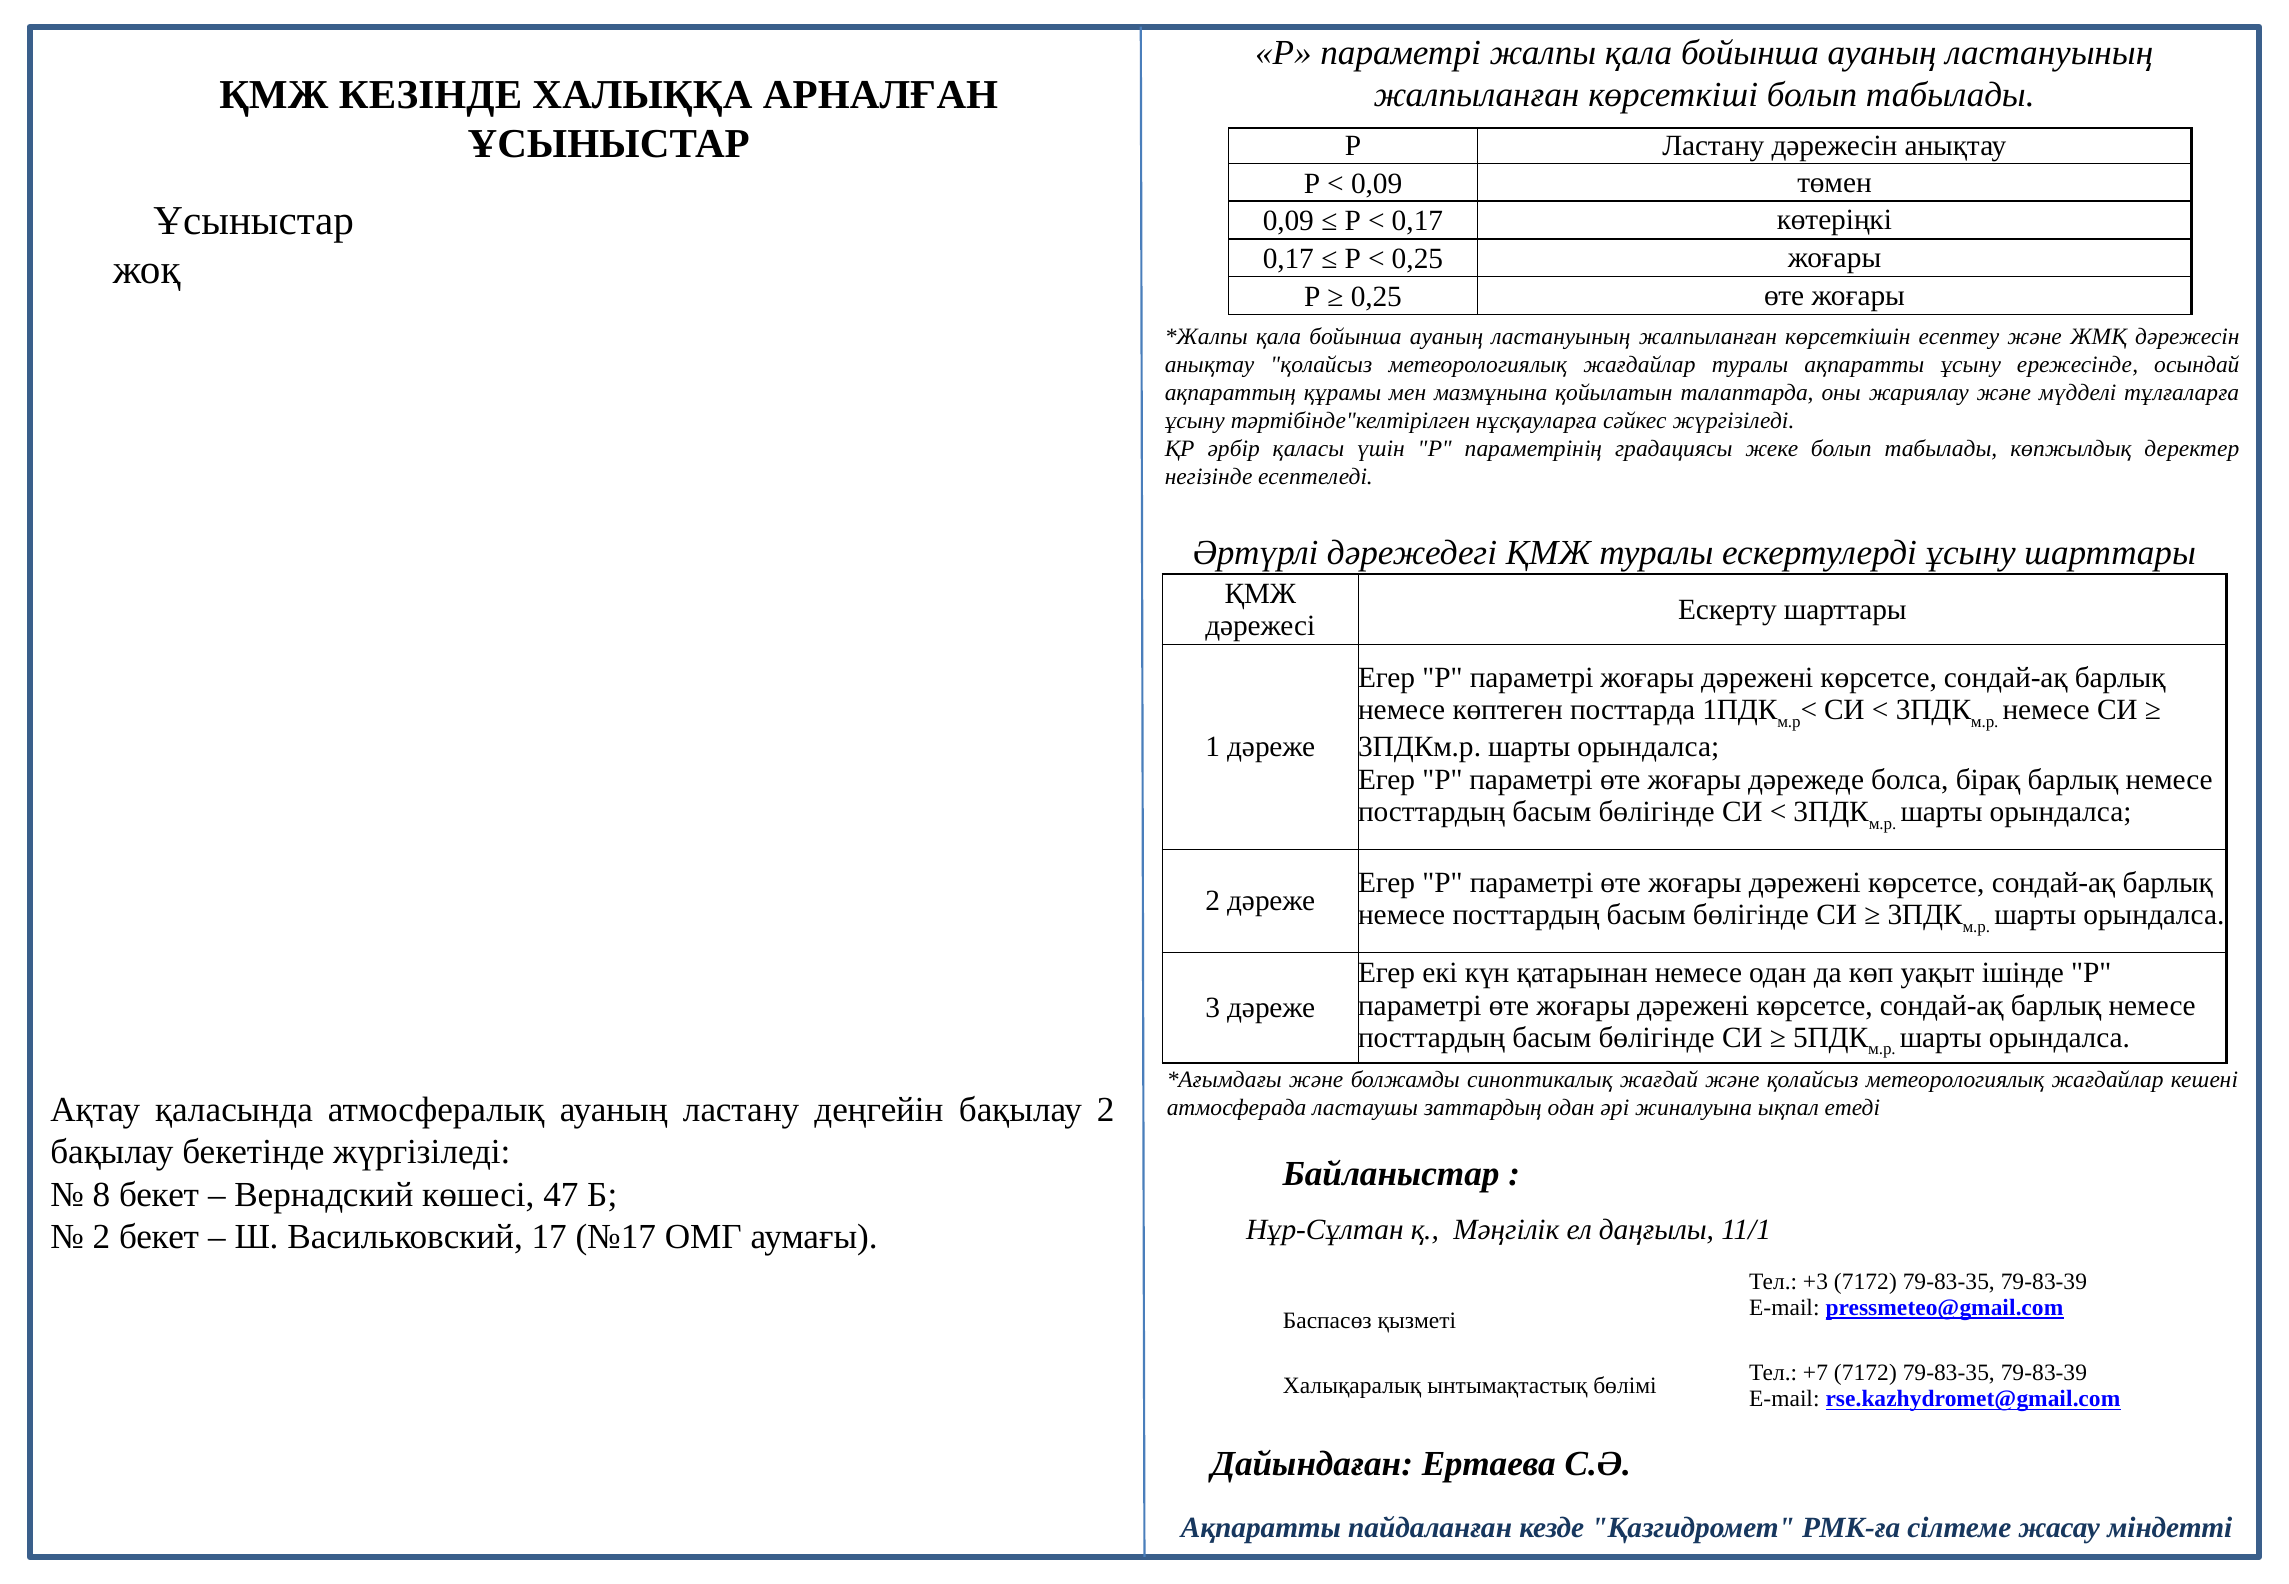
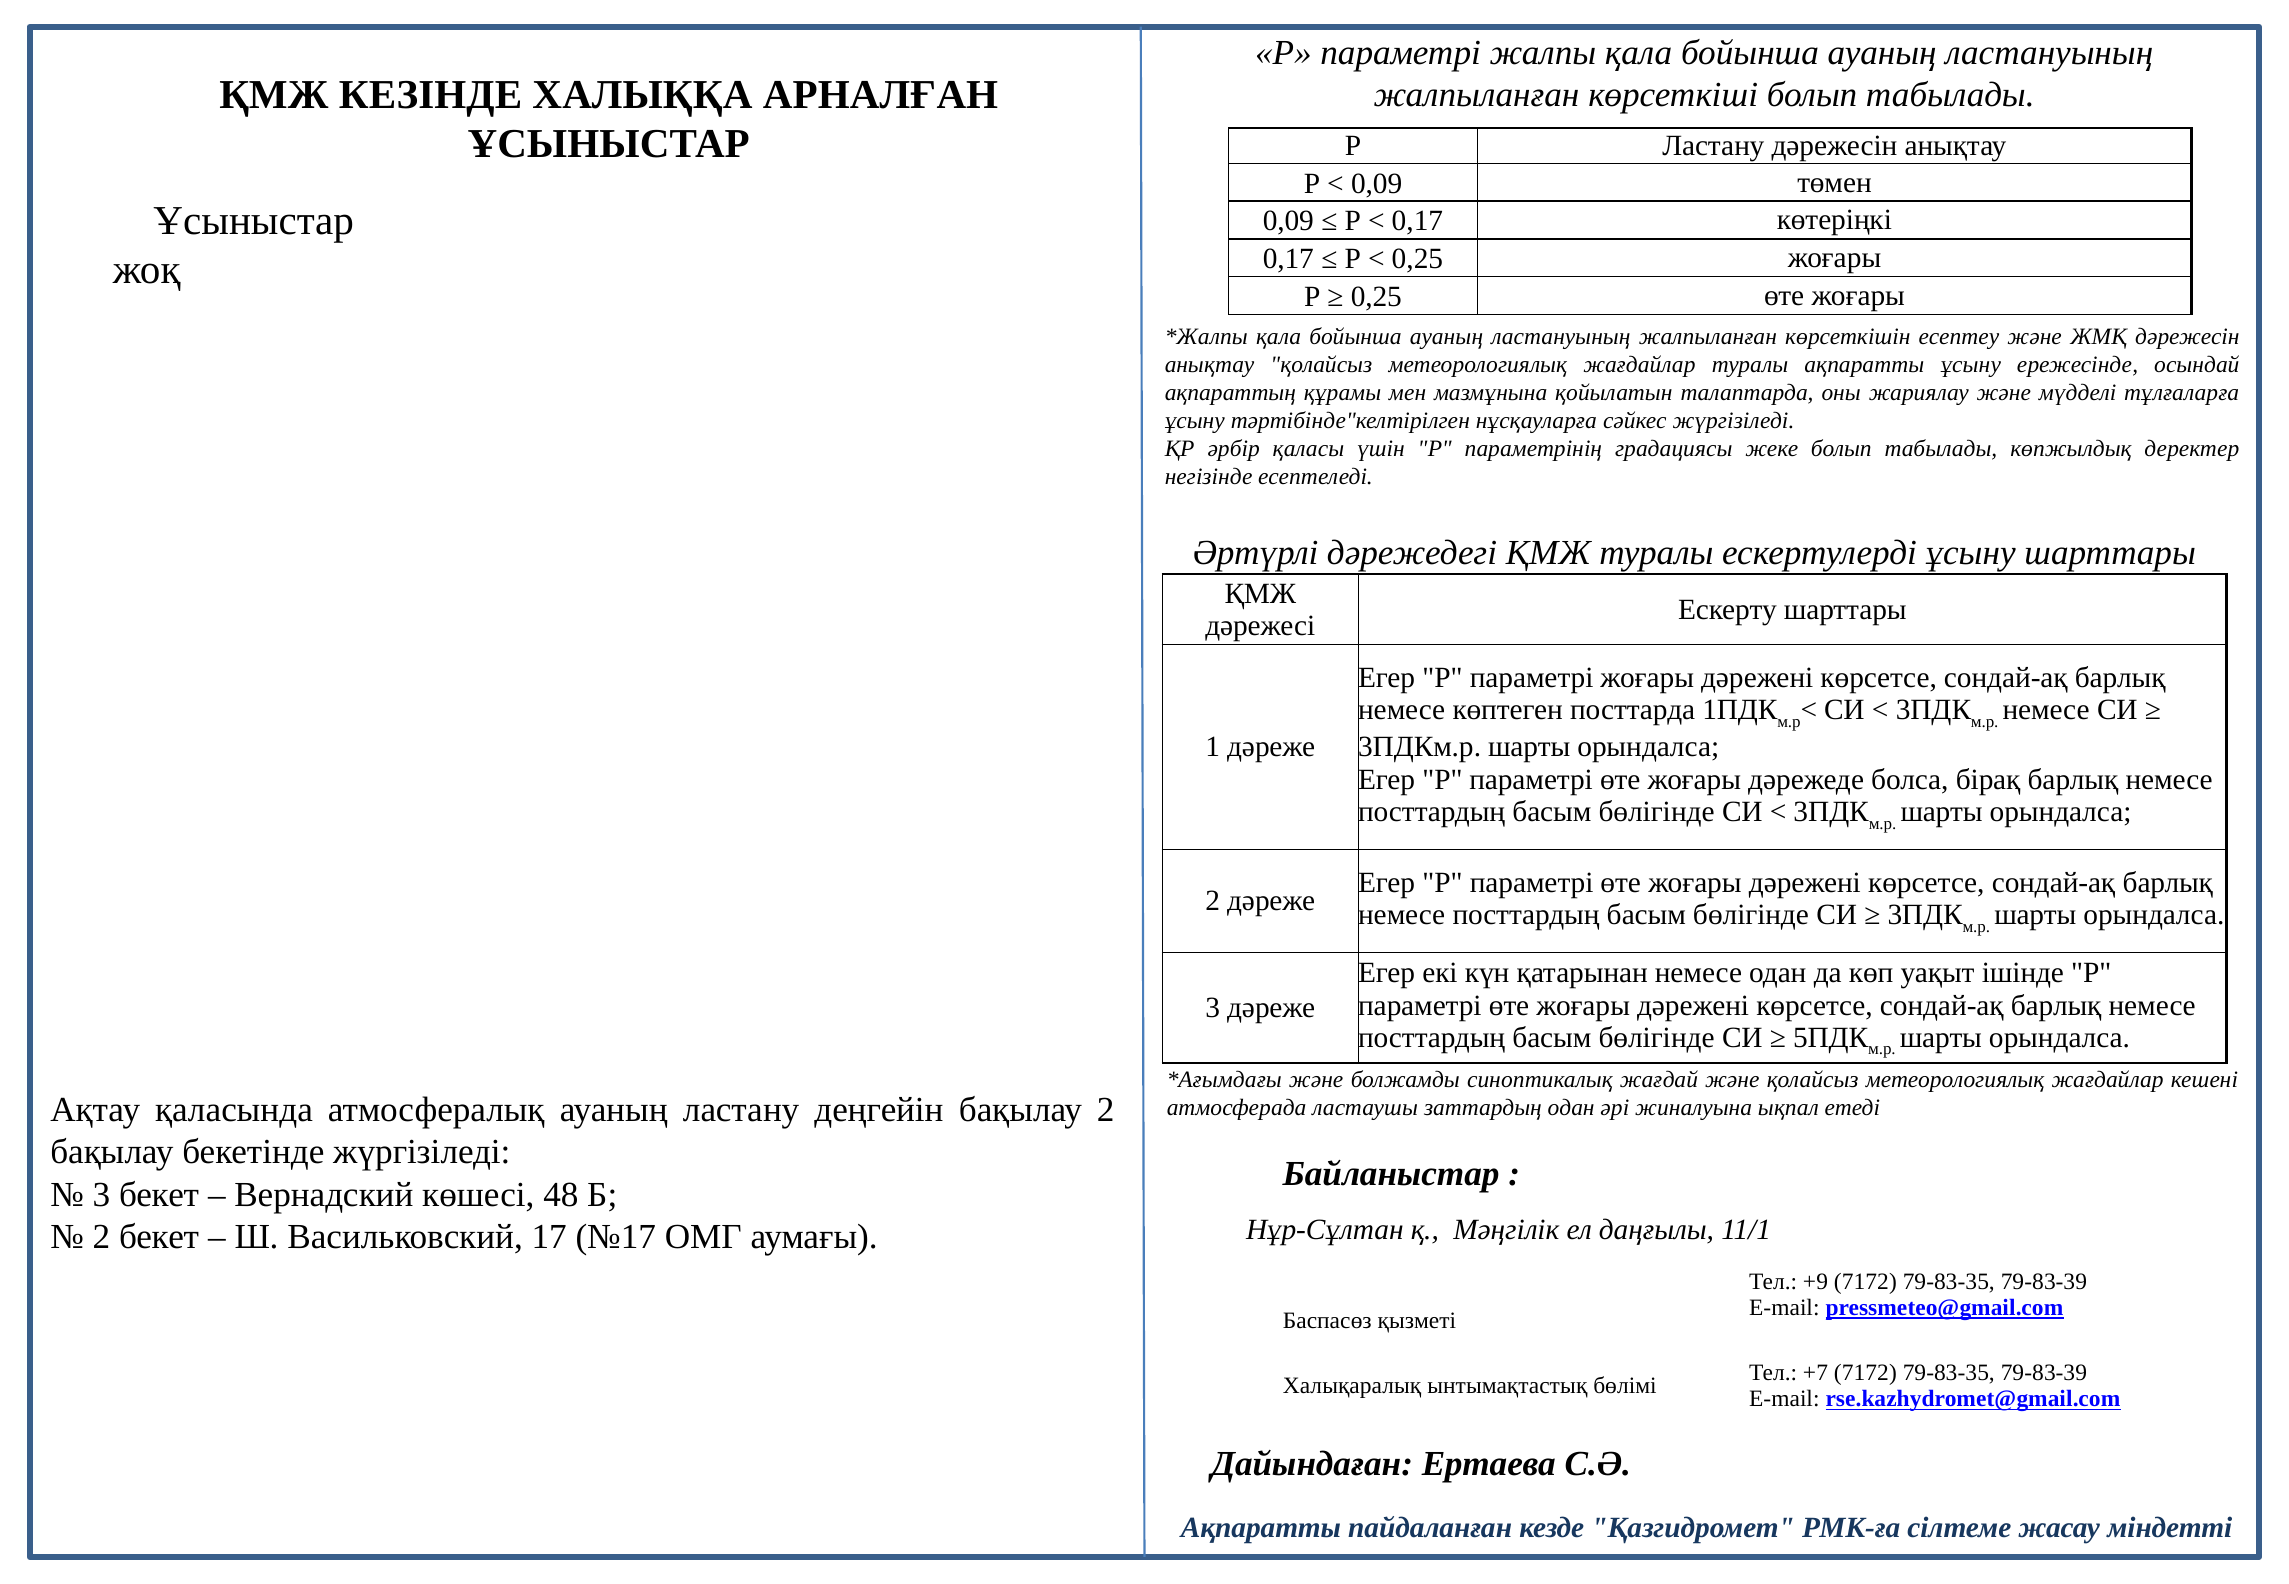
8: 8 -> 3 (101, 1195)
47: 47 -> 48 (561, 1195)
+3: +3 -> +9 (1815, 1282)
